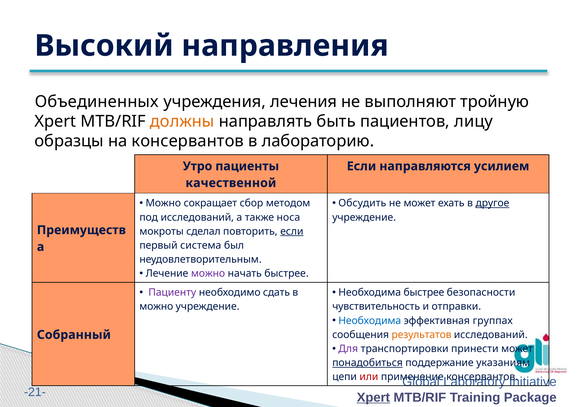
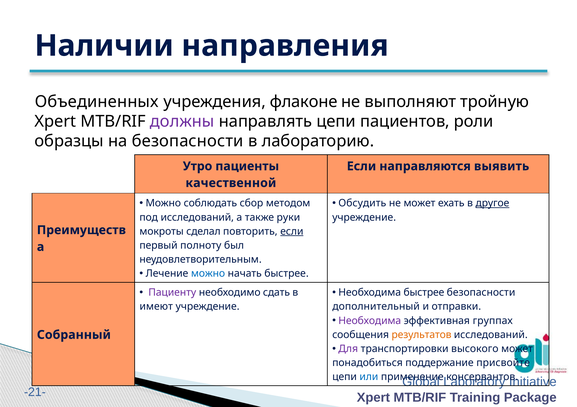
Высокий: Высокий -> Наличии (104, 46)
лечения: лечения -> флаконе (304, 102)
должны colour: orange -> purple (182, 122)
направлять быть: быть -> цепи (336, 122)
лицу: лицу -> роли (474, 122)
на консервантов: консервантов -> безопасности (188, 141)
усилием: усилием -> выявить (502, 166)
сокращает: сокращает -> соблюдать (210, 203)
носа: носа -> руки (288, 217)
система: система -> полноту (201, 246)
можно colour: purple -> blue (208, 274)
можно: можно -> имеют (156, 307)
чувствительность: чувствительность -> дополнительный (376, 307)
Необходима colour: blue -> purple (370, 321)
принести: принести -> высокого (475, 349)
понадобиться underline: present -> none (368, 363)
указаниям: указаниям -> присвойте (503, 363)
или colour: red -> blue (369, 377)
Xpert underline: present -> none (373, 398)
